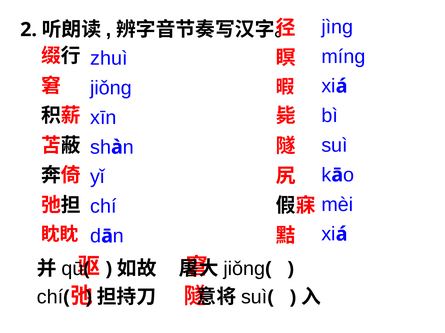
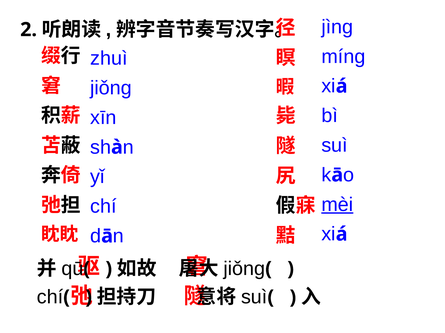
mèi underline: none -> present (337, 205)
